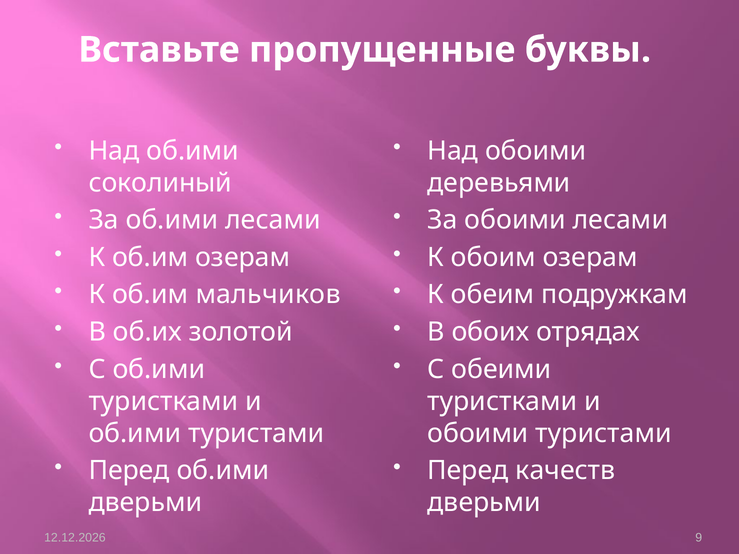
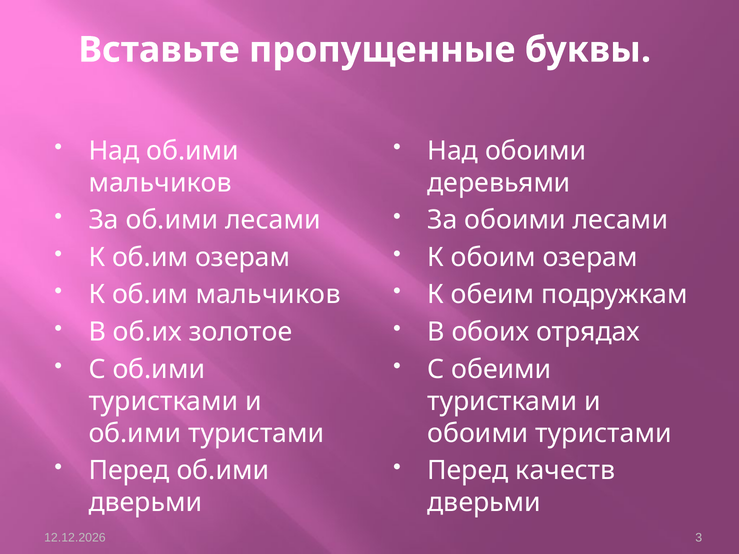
соколиный: соколиный -> мальчиков (160, 183)
золотой: золотой -> золотое (241, 332)
9: 9 -> 3 (699, 538)
